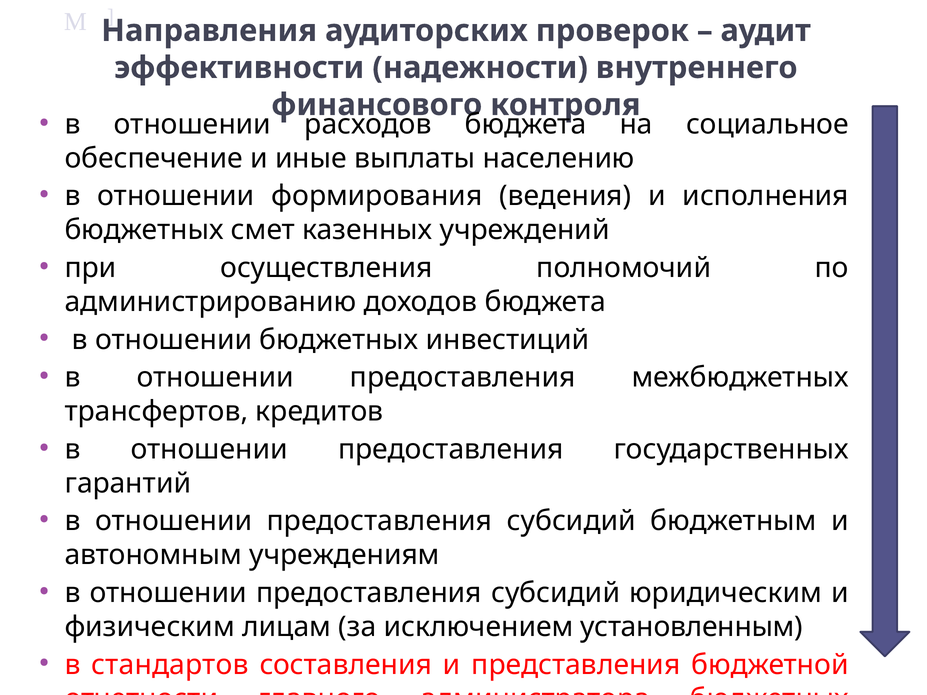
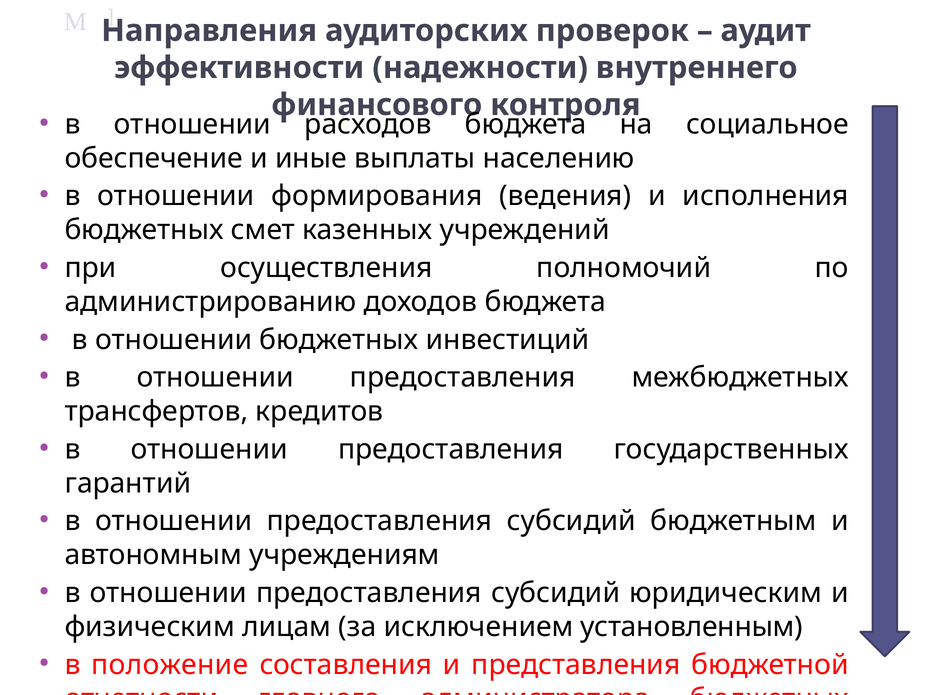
стандартов: стандартов -> положение (170, 665)
